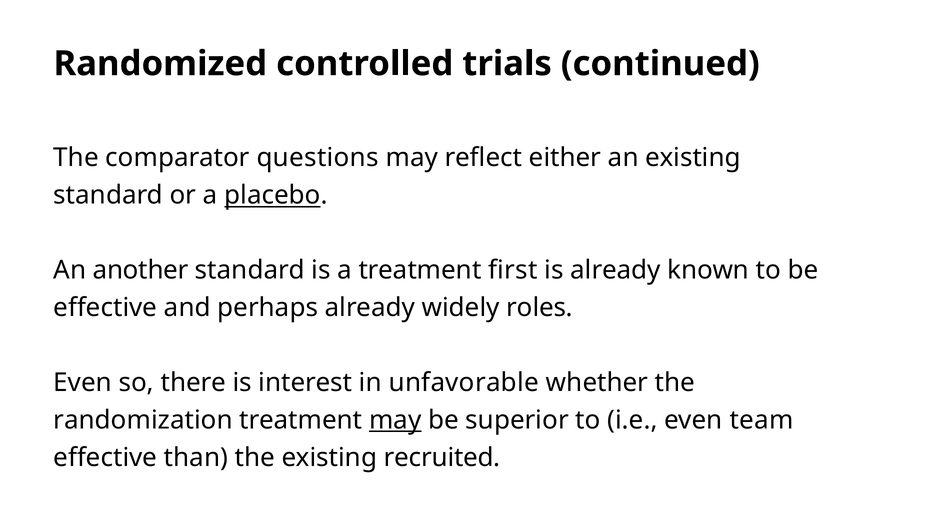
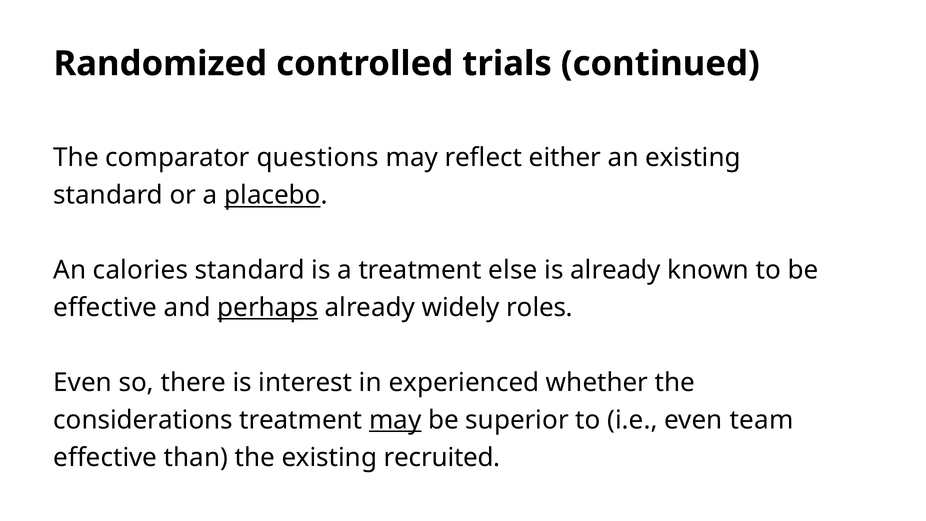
another: another -> calories (141, 270)
first: first -> else (513, 270)
perhaps underline: none -> present (268, 308)
unfavorable: unfavorable -> experienced (464, 383)
randomization: randomization -> considerations (143, 420)
